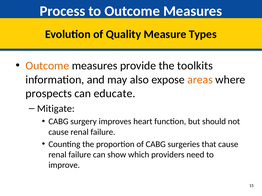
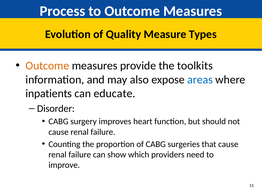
areas colour: orange -> blue (200, 80)
prospects: prospects -> inpatients (49, 94)
Mitigate: Mitigate -> Disorder (56, 109)
